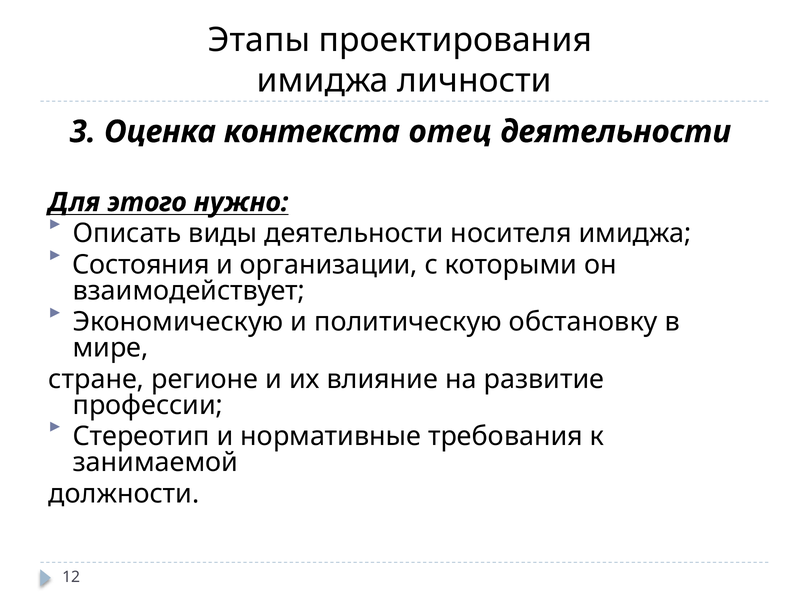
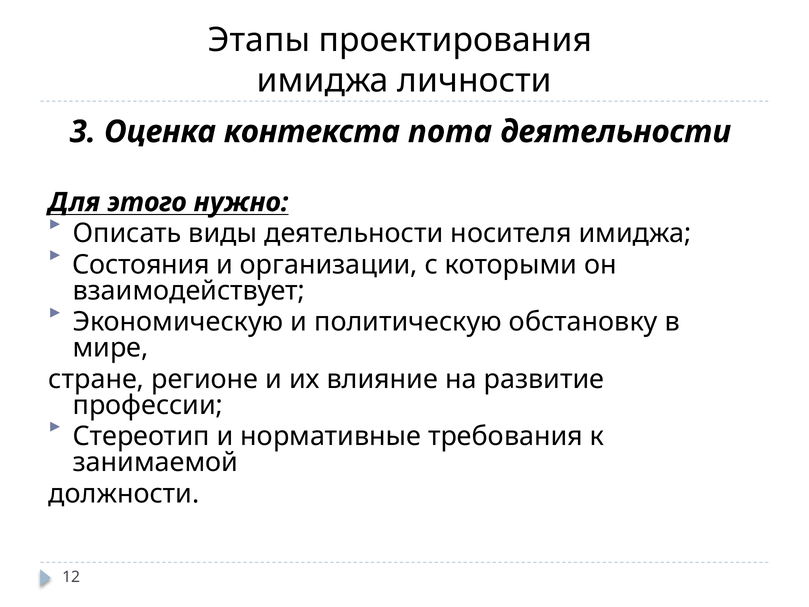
отец: отец -> пота (450, 132)
